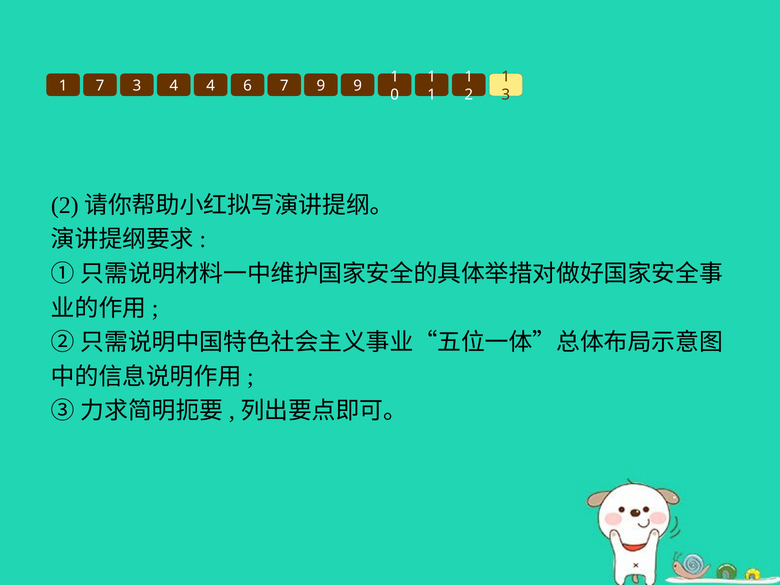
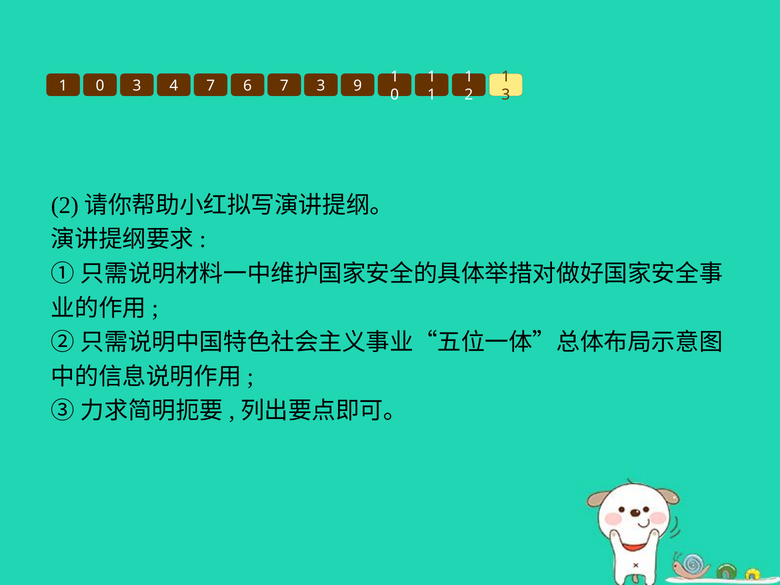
7: 7 -> 0 (100, 86)
4 4: 4 -> 7 (211, 86)
7 9: 9 -> 3 (321, 86)
